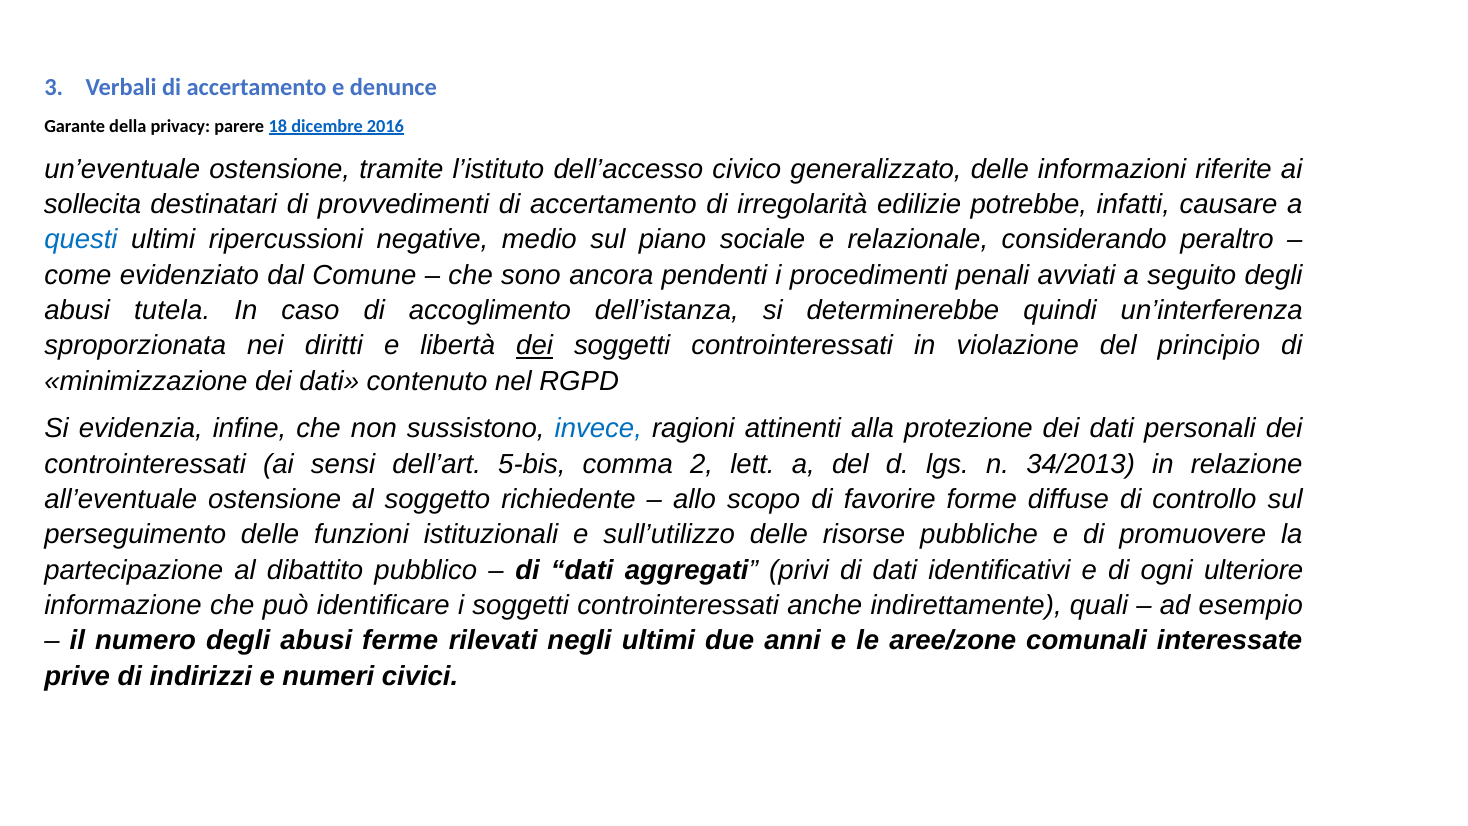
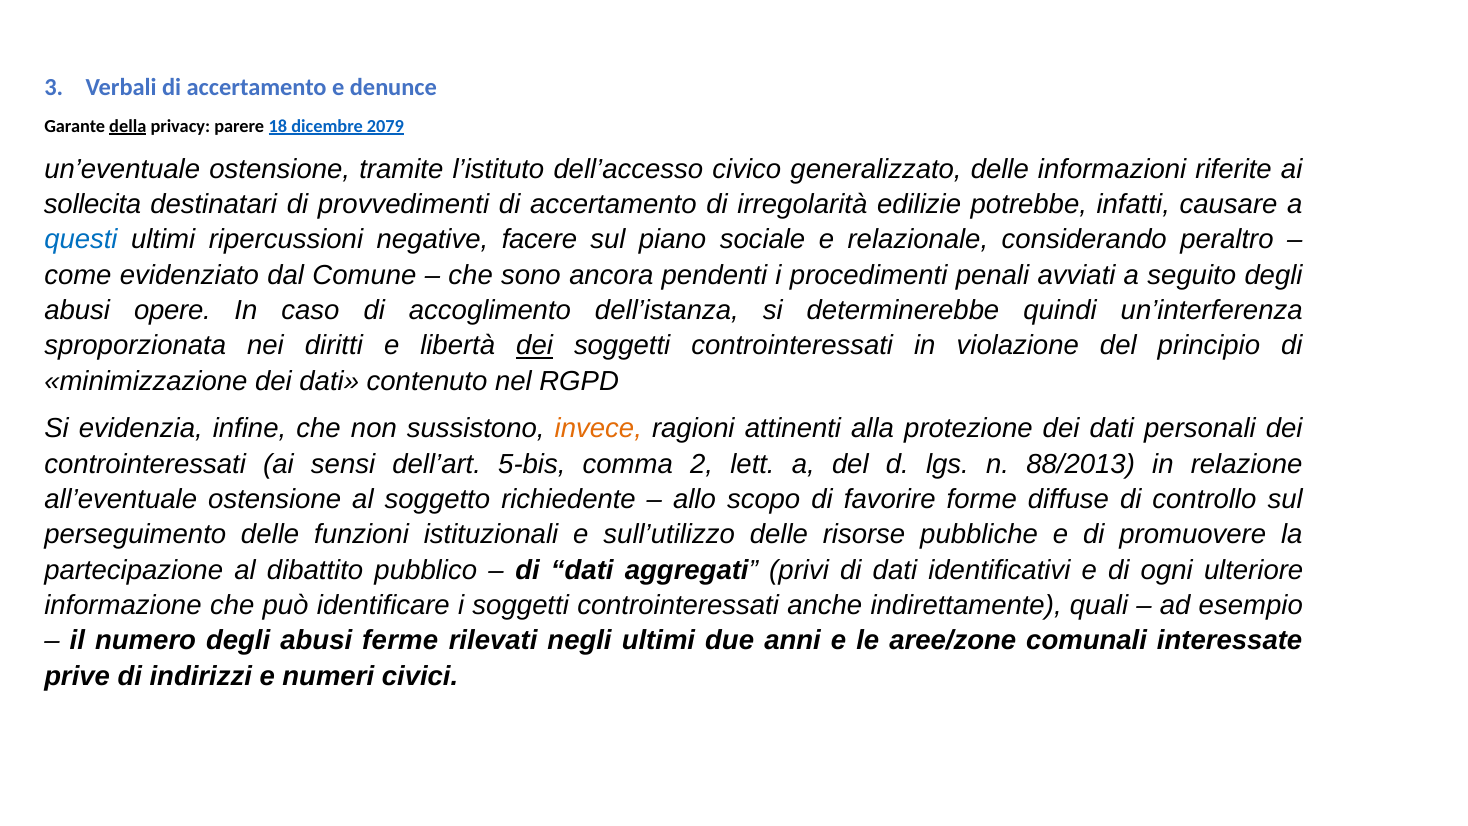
della underline: none -> present (128, 126)
2016: 2016 -> 2079 (385, 126)
medio: medio -> facere (539, 240)
tutela: tutela -> opere (172, 310)
invece colour: blue -> orange (598, 429)
34/2013: 34/2013 -> 88/2013 (1081, 464)
